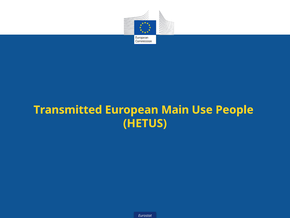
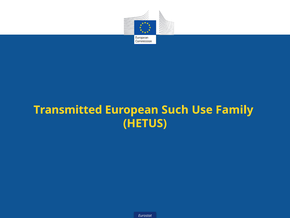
Main: Main -> Such (175, 110)
People: People -> Family (234, 110)
